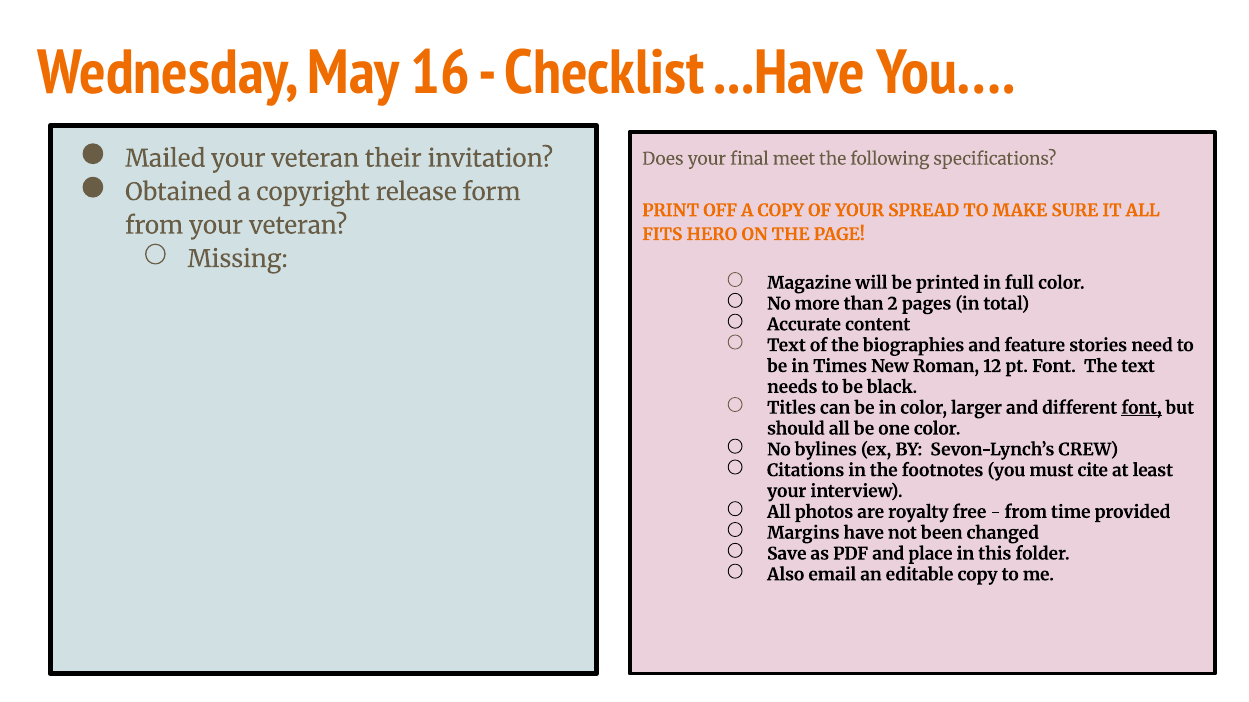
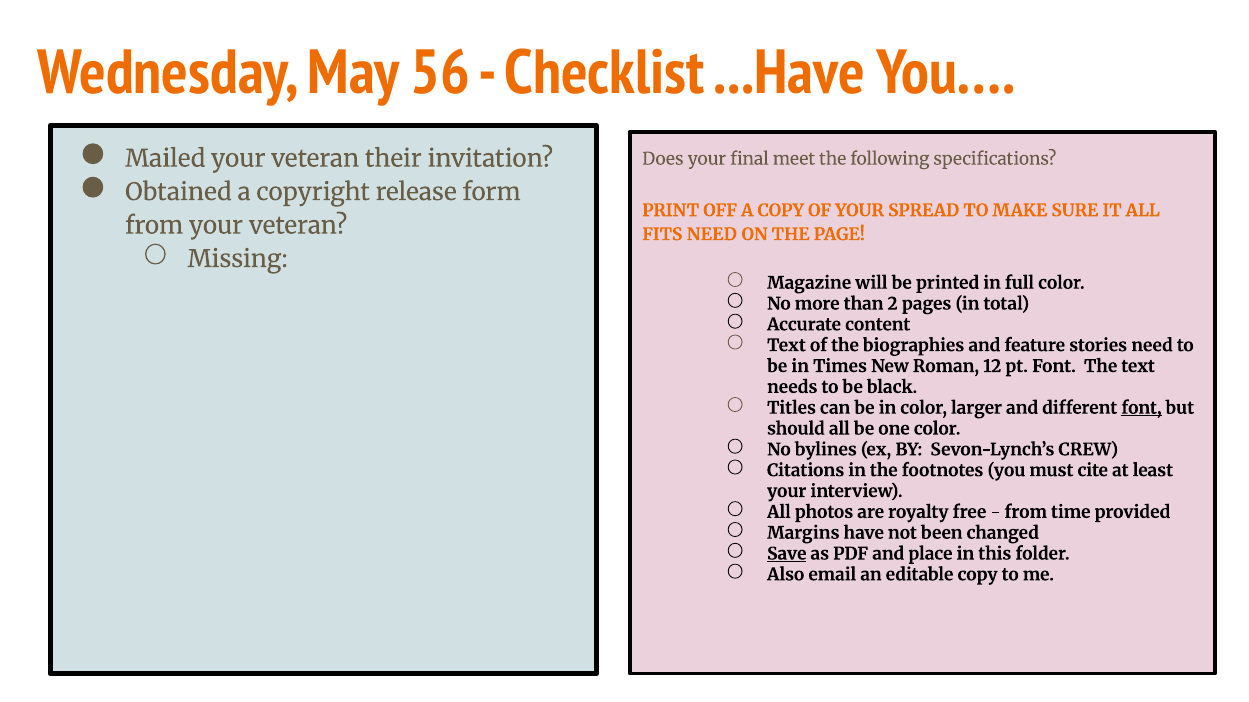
16: 16 -> 56 (441, 73)
FITS HERO: HERO -> NEED (712, 235)
Save underline: none -> present (787, 554)
